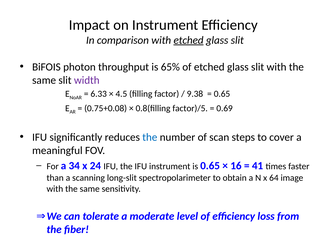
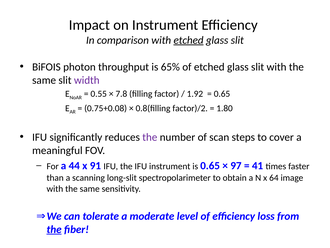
6.33: 6.33 -> 0.55 (99, 94)
4.5: 4.5 -> 7.8 (121, 94)
9.38: 9.38 -> 1.92 (195, 94)
factor)/5: factor)/5 -> factor)/2 (190, 108)
0.69: 0.69 -> 1.80 (225, 108)
the colour: blue -> purple (150, 137)
34: 34 -> 44 (74, 165)
24: 24 -> 91 (95, 165)
16: 16 -> 97 (236, 165)
the underline: none -> present (54, 229)
